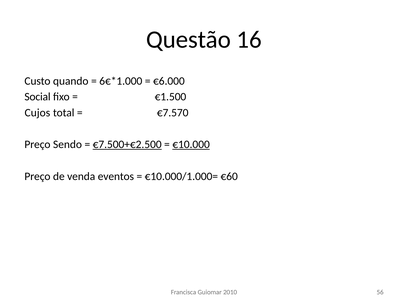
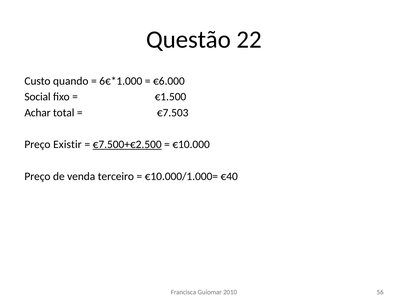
16: 16 -> 22 (249, 39)
Cujos: Cujos -> Achar (38, 113)
€7.570: €7.570 -> €7.503 (173, 113)
Sendo: Sendo -> Existir (67, 145)
€10.000 underline: present -> none (191, 145)
eventos: eventos -> terceiro (116, 176)
€60: €60 -> €40 (229, 176)
